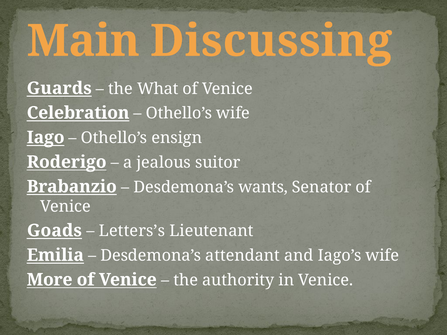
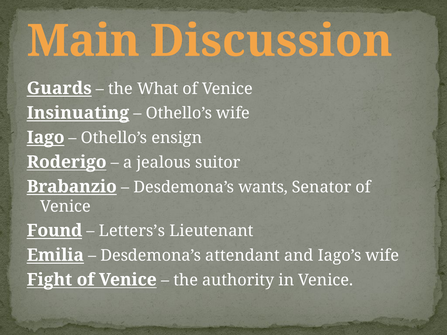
Discussing: Discussing -> Discussion (271, 41)
Celebration: Celebration -> Insinuating (78, 113)
Goads: Goads -> Found (55, 231)
More: More -> Fight (49, 280)
